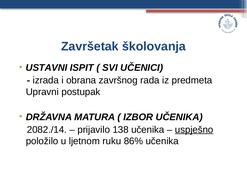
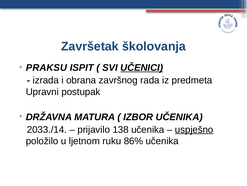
USTAVNI: USTAVNI -> PRAKSU (46, 67)
UČENICI underline: none -> present (142, 67)
2082./14: 2082./14 -> 2033./14 (47, 129)
